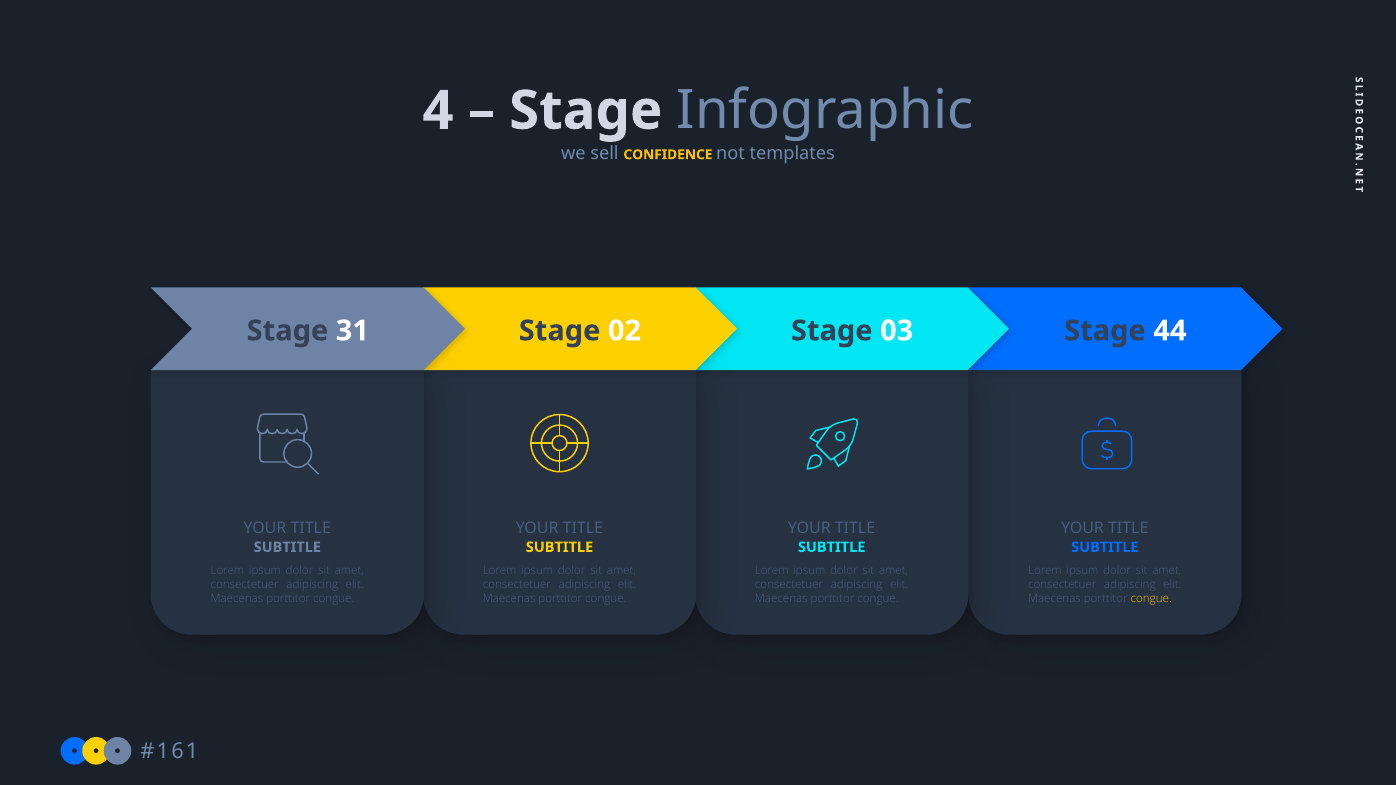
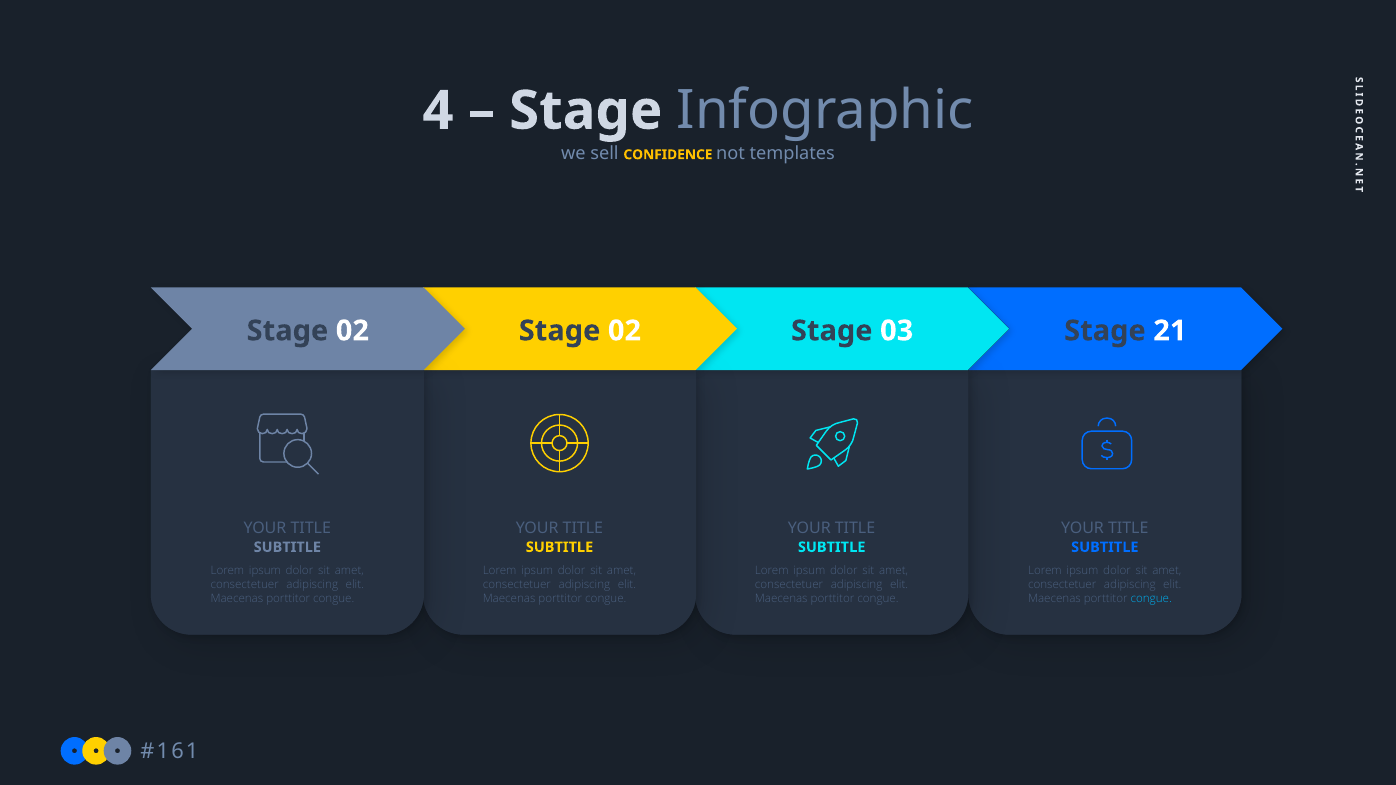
31: 31 -> 02 (352, 331)
44: 44 -> 21 (1170, 331)
congue colour: yellow -> light blue (1151, 599)
